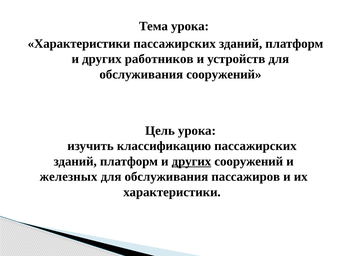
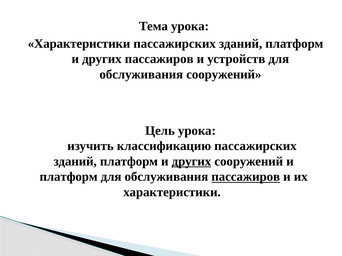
других работников: работников -> пассажиров (159, 59)
железных: железных -> платформ (69, 177)
пассажиров underline: none -> present (246, 177)
